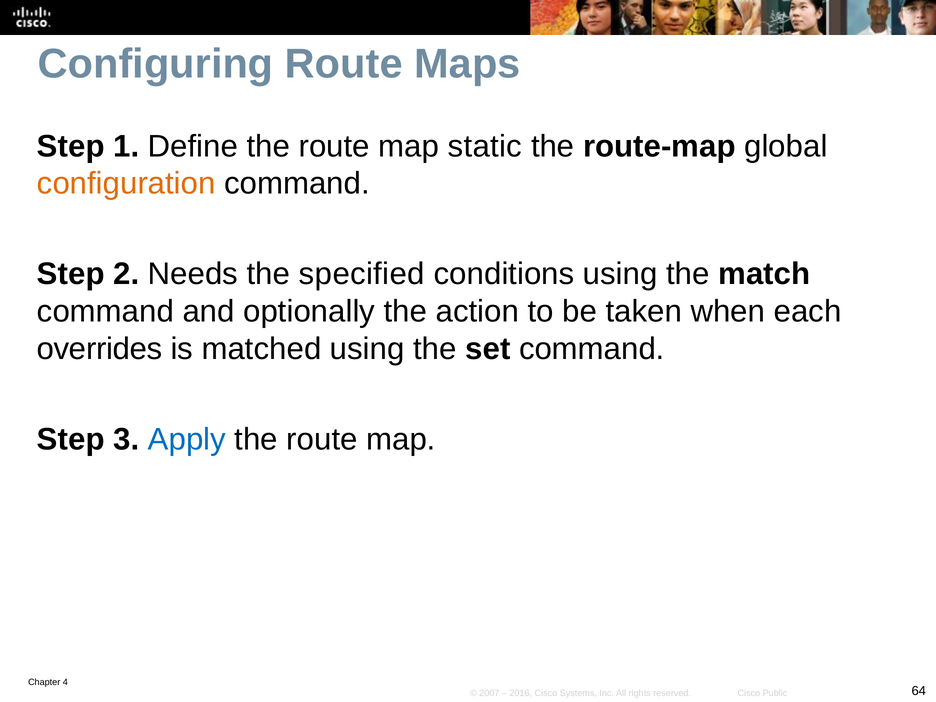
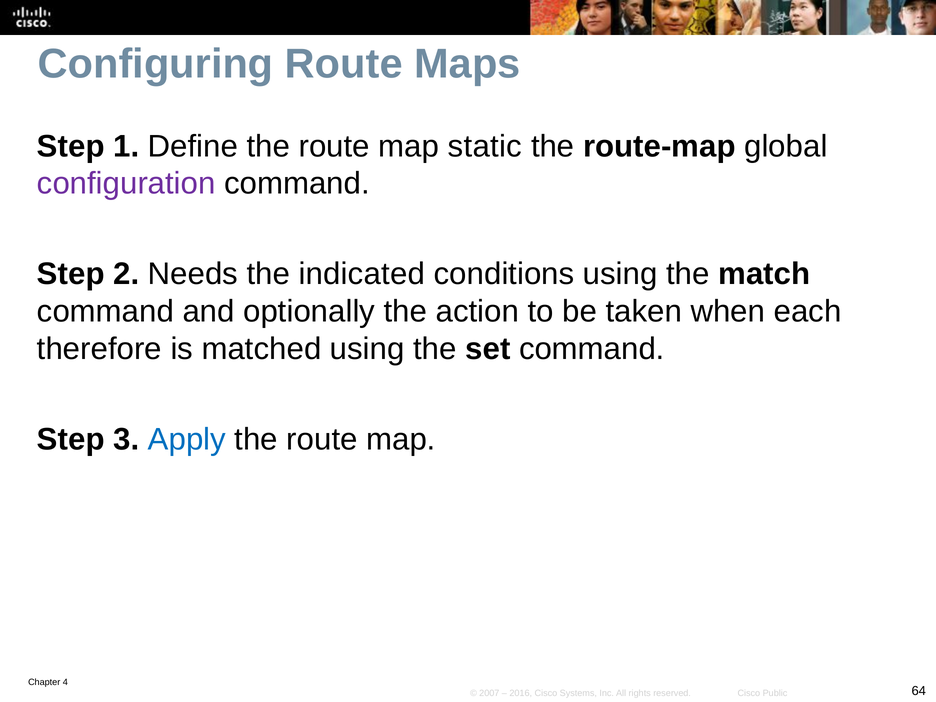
configuration colour: orange -> purple (126, 184)
specified: specified -> indicated (362, 274)
overrides: overrides -> therefore (99, 349)
